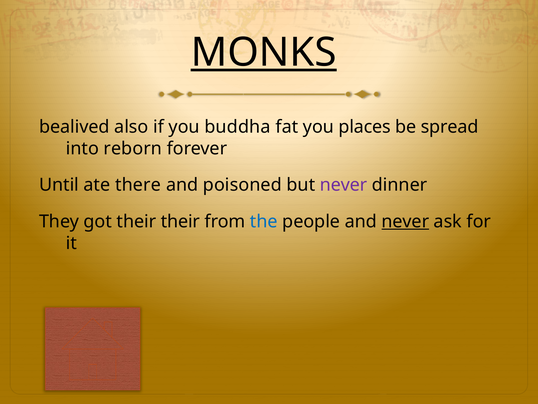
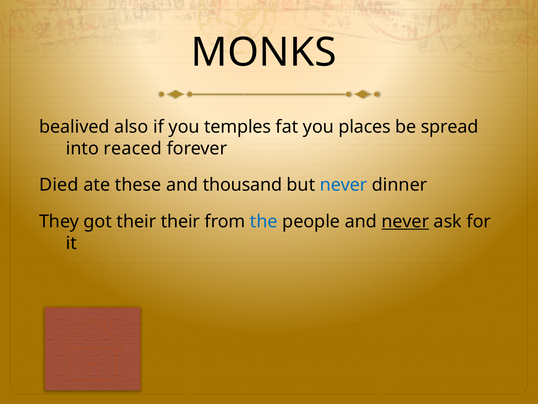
MONKS underline: present -> none (264, 53)
buddha: buddha -> temples (238, 127)
reborn: reborn -> reaced (133, 148)
Until: Until -> Died (59, 185)
there: there -> these (138, 185)
poisoned: poisoned -> thousand (242, 185)
never colour: purple -> blue (344, 185)
